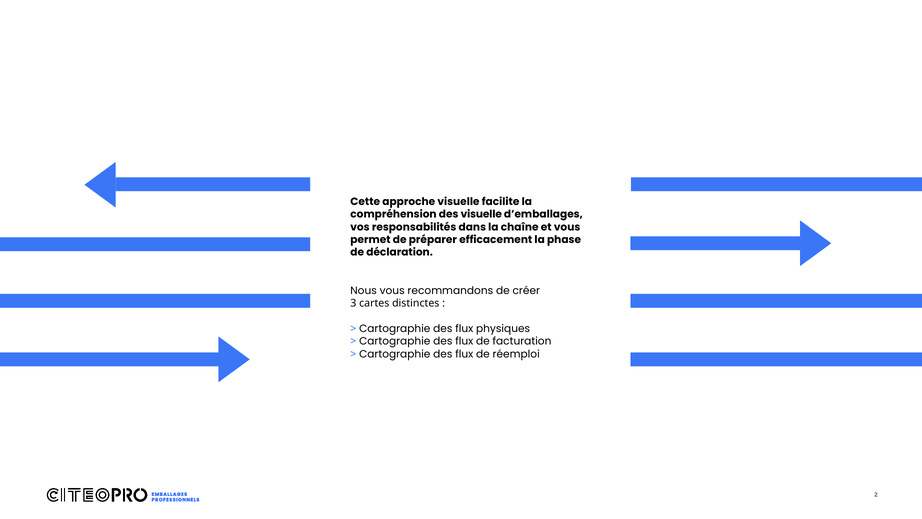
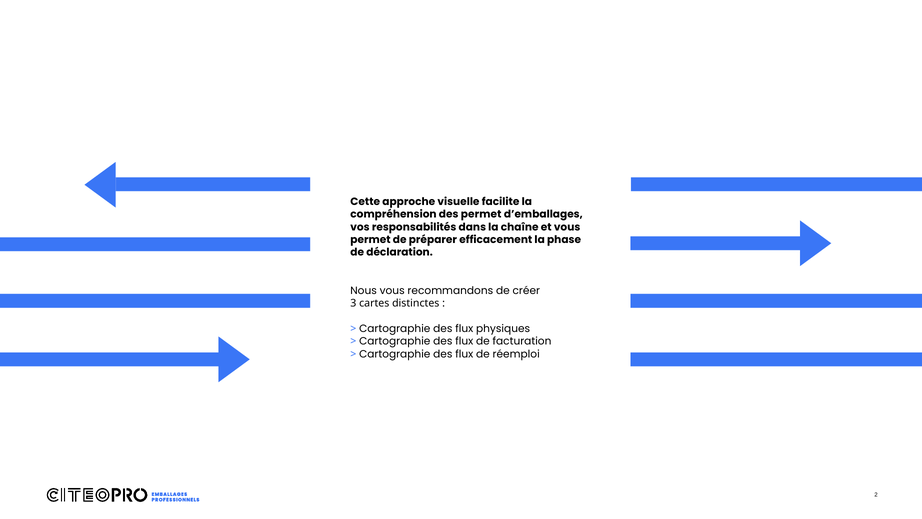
des visuelle: visuelle -> permet (481, 214)
